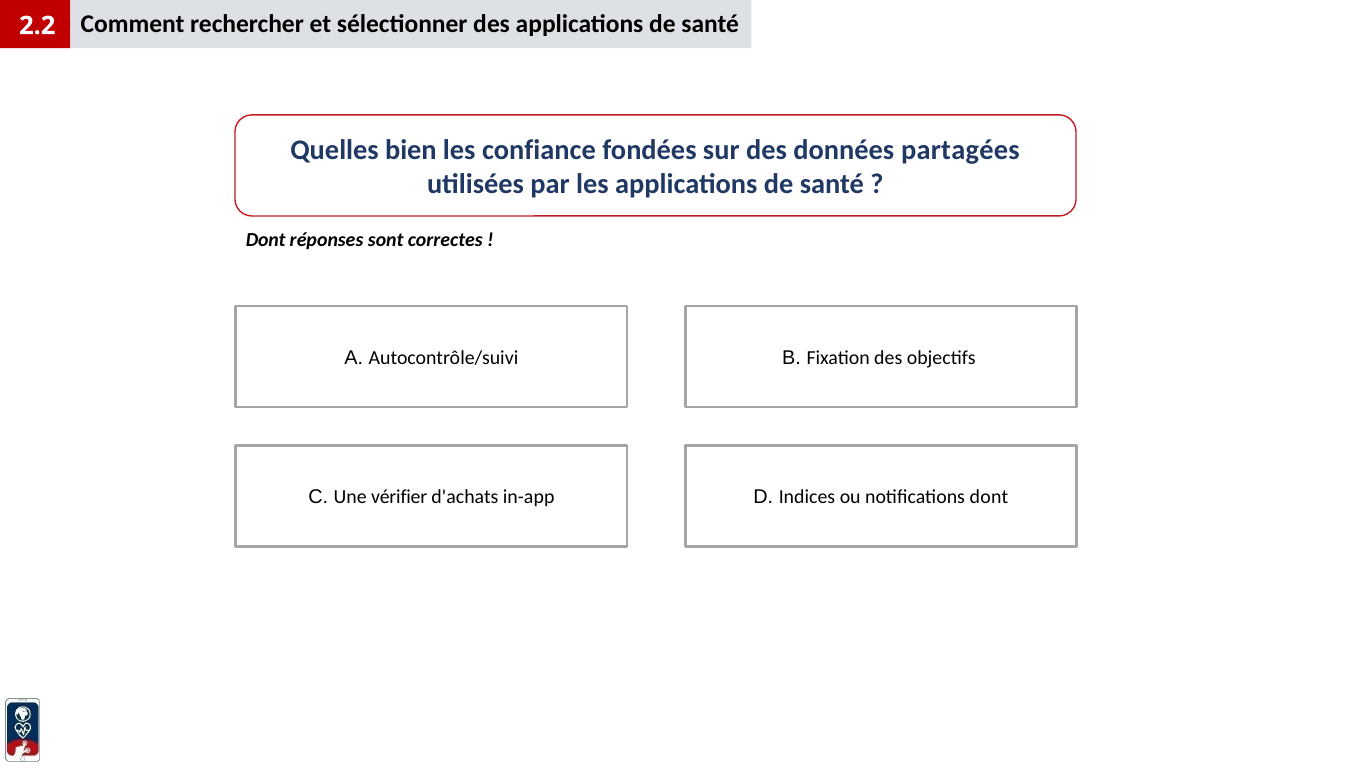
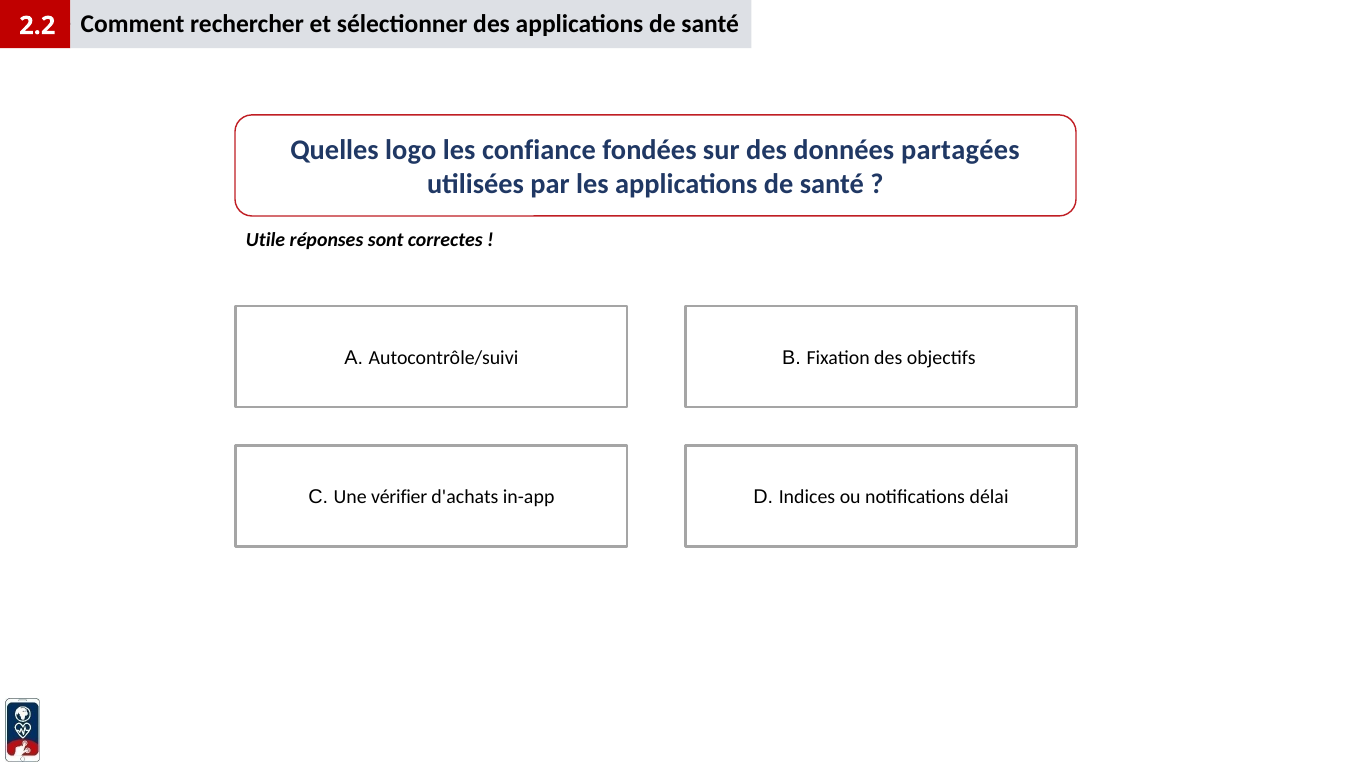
bien: bien -> logo (411, 150)
Dont: Dont -> Utile (266, 240)
notifications dont: dont -> délai (989, 497)
